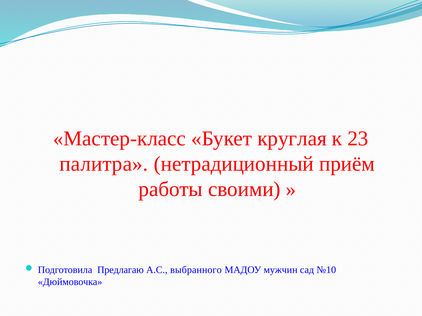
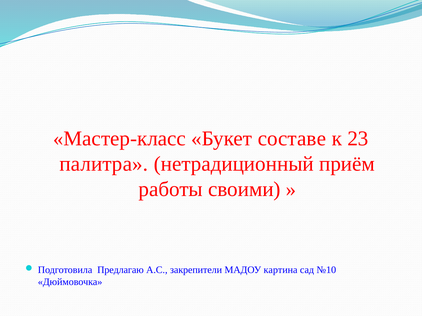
круглая: круглая -> составе (292, 139)
выбранного: выбранного -> закрепители (196, 270)
мужчин: мужчин -> картина (281, 270)
